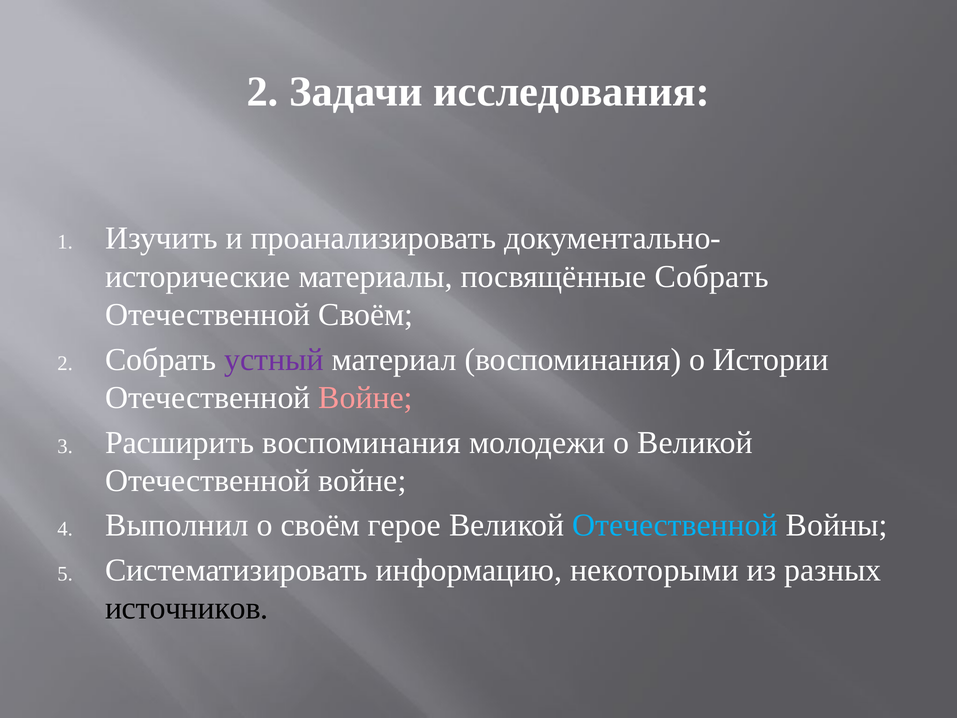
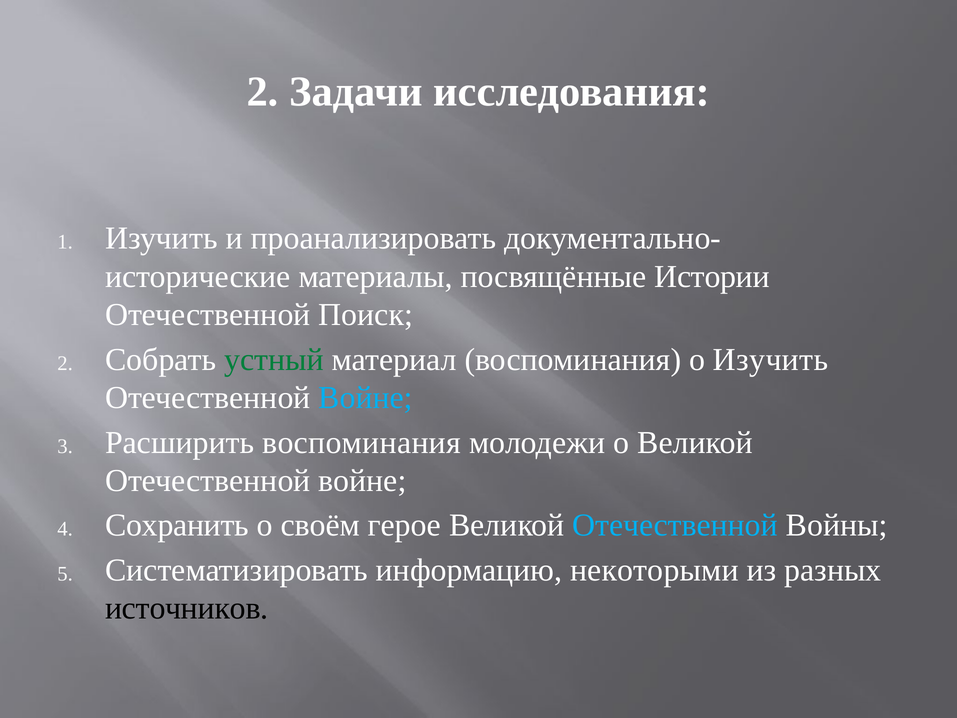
посвящённые Собрать: Собрать -> Истории (712, 276)
Отечественной Своём: Своём -> Поиск (366, 315)
устный colour: purple -> green (274, 359)
о Истории: Истории -> Изучить (771, 359)
Войне colour: pink -> light blue (366, 398)
Выполнил: Выполнил -> Сохранить (177, 525)
